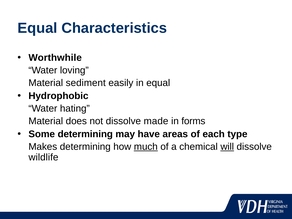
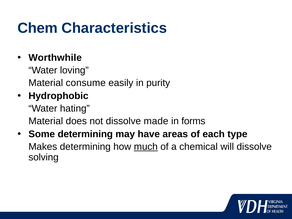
Equal: Equal -> Chem (38, 28)
sediment: sediment -> consume (86, 83)
in equal: equal -> purity (158, 83)
will underline: present -> none (227, 147)
wildlife: wildlife -> solving (44, 157)
